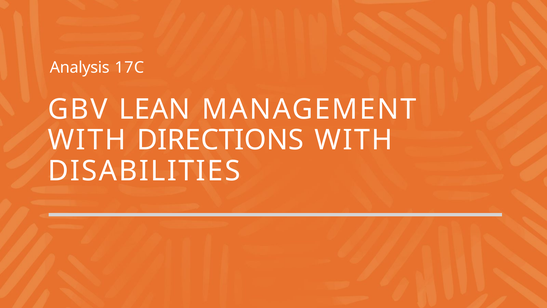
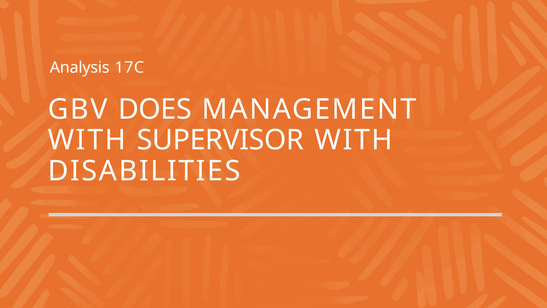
LEAN: LEAN -> DOES (155, 109)
DIRECTIONS: DIRECTIONS -> SUPERVISOR (220, 140)
